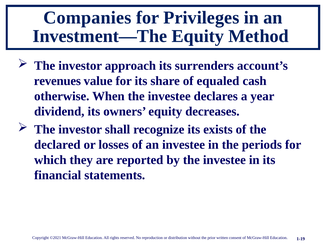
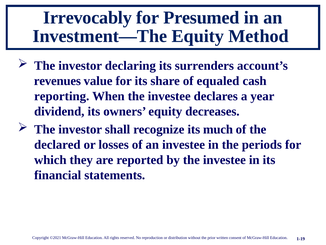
Companies: Companies -> Irrevocably (88, 18)
Privileges: Privileges -> Presumed (201, 18)
approach: approach -> declaring (130, 66)
otherwise: otherwise -> reporting (62, 96)
exists: exists -> much (218, 129)
